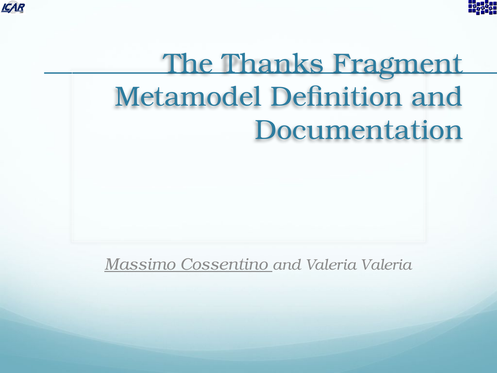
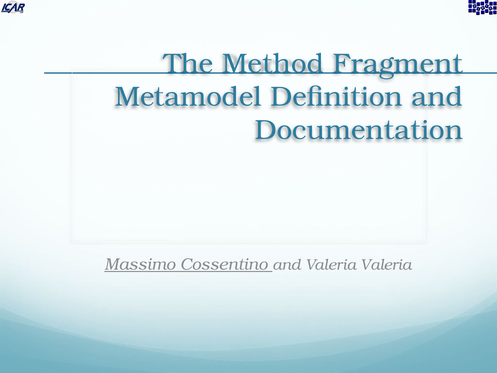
Thanks: Thanks -> Method (273, 64)
